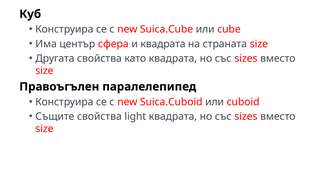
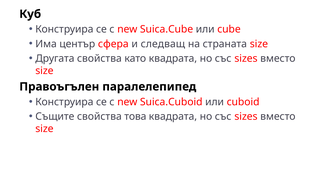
и квадрата: квадрата -> следващ (163, 44)
light: light -> това (135, 117)
